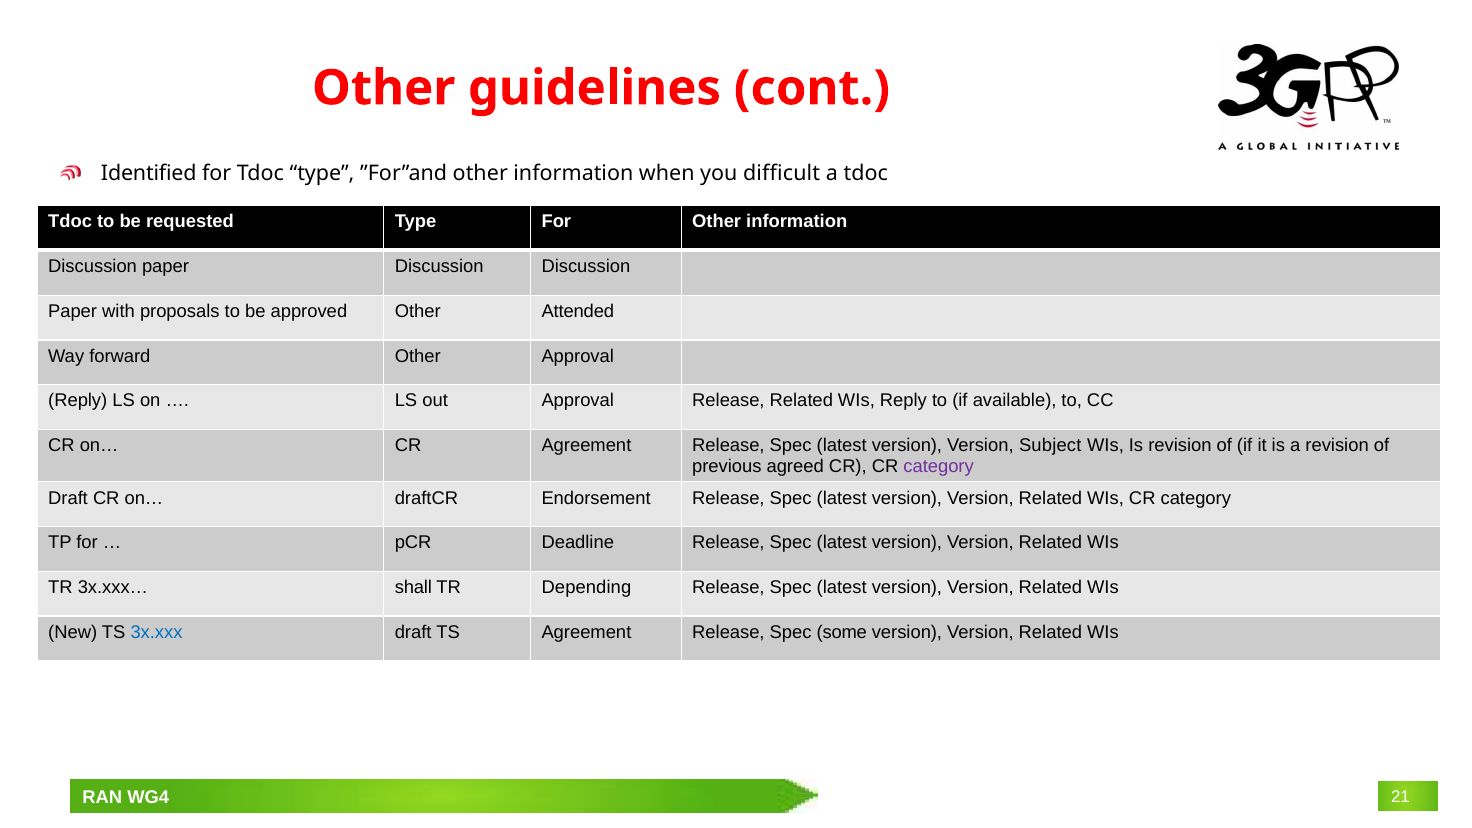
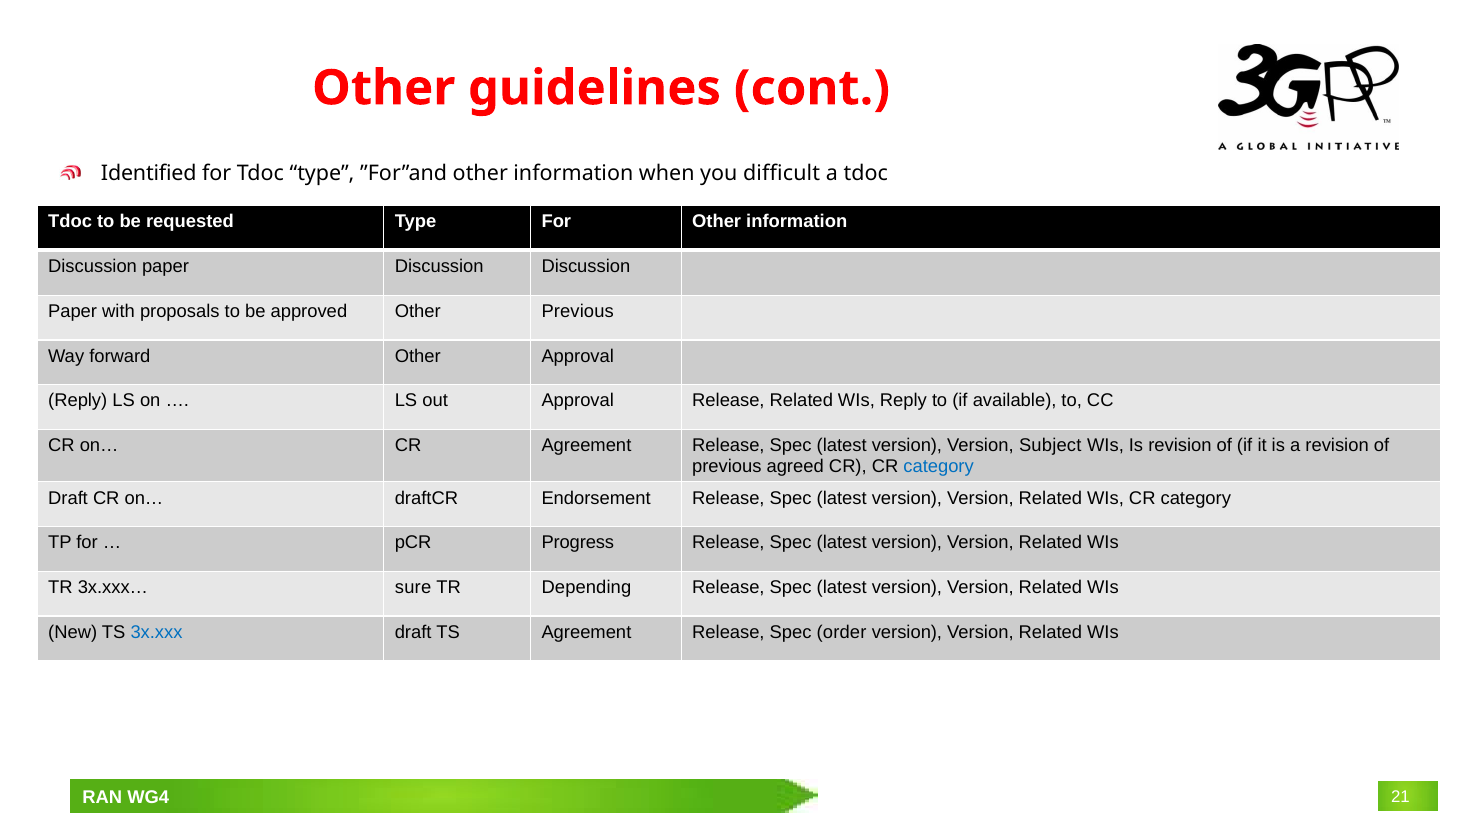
Other Attended: Attended -> Previous (578, 311)
category colour: purple -> blue (939, 466)
Deadline: Deadline -> Progress (578, 543)
shall: shall -> sure (413, 587)
some: some -> order (842, 632)
